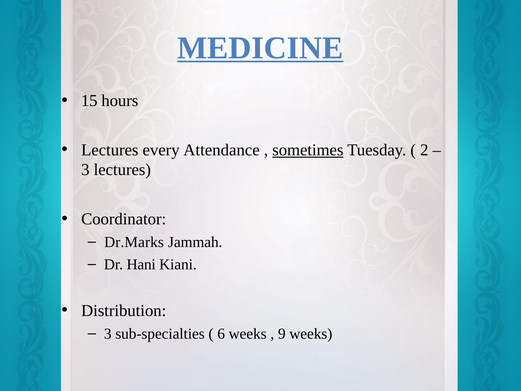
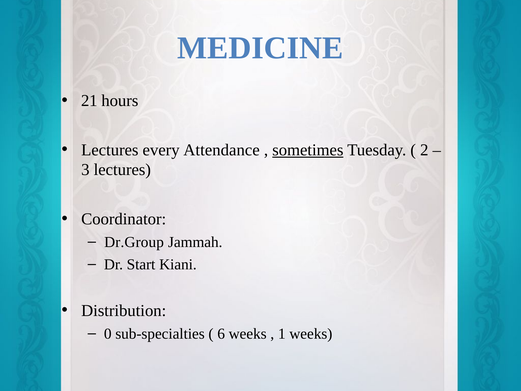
MEDICINE underline: present -> none (260, 48)
15: 15 -> 21 (89, 101)
Dr.Marks: Dr.Marks -> Dr.Group (134, 242)
Hani: Hani -> Start (141, 264)
3: 3 -> 0 (108, 333)
9: 9 -> 1 (282, 333)
